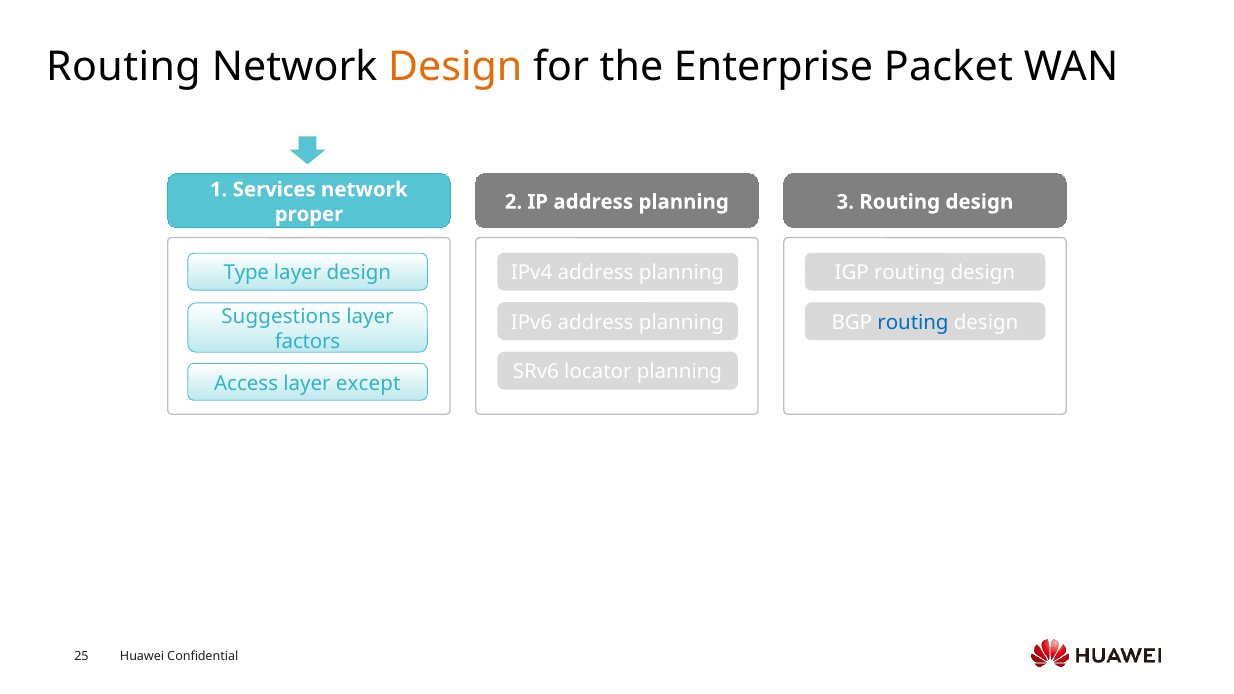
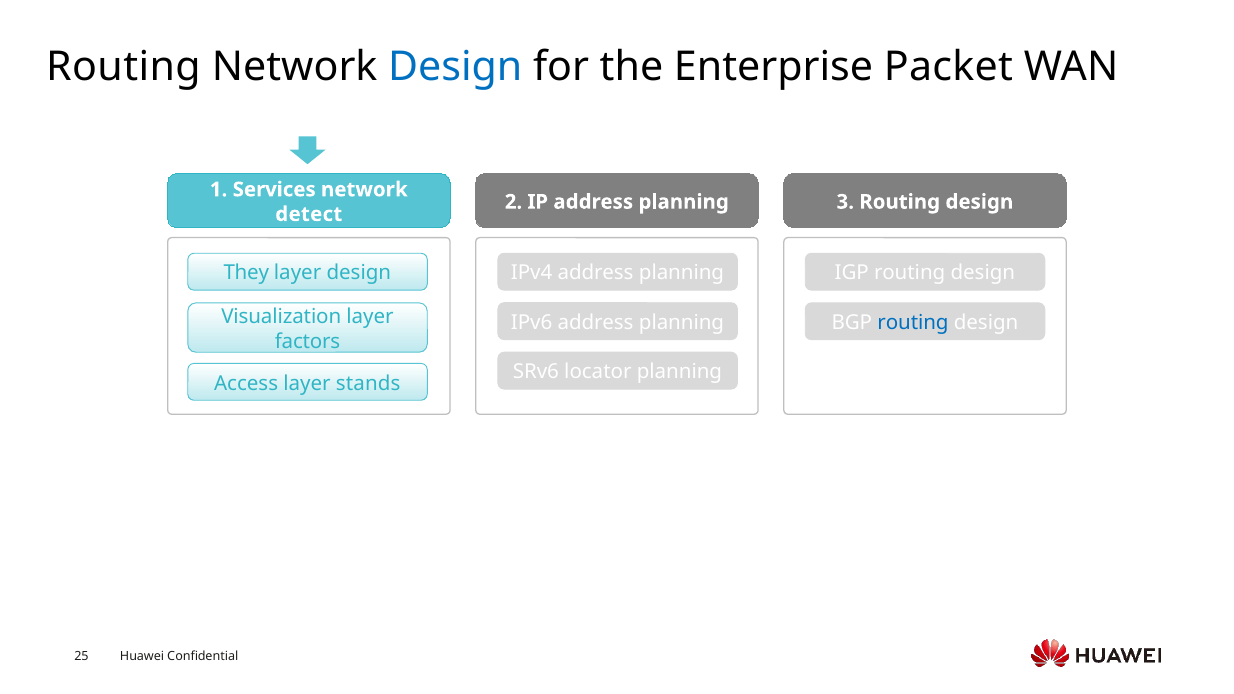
Design colour: orange -> blue (455, 67)
proper: proper -> detect (309, 214)
Type: Type -> They (246, 273)
Suggestions: Suggestions -> Visualization (281, 317)
except: except -> stands (368, 383)
